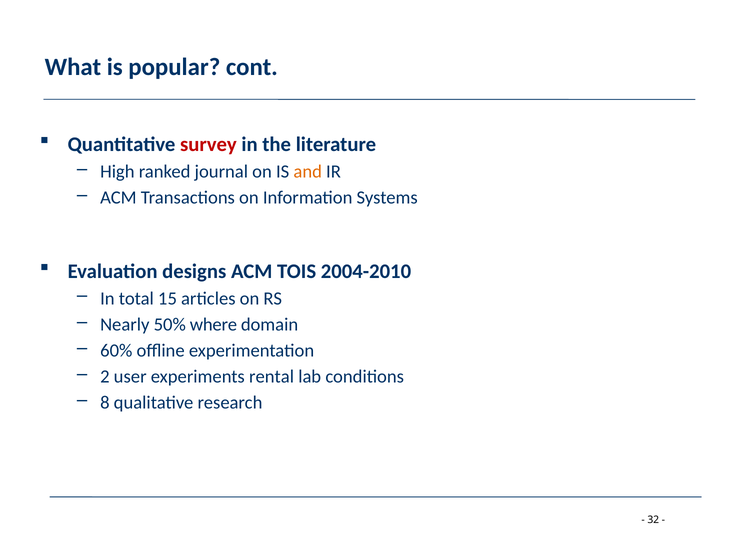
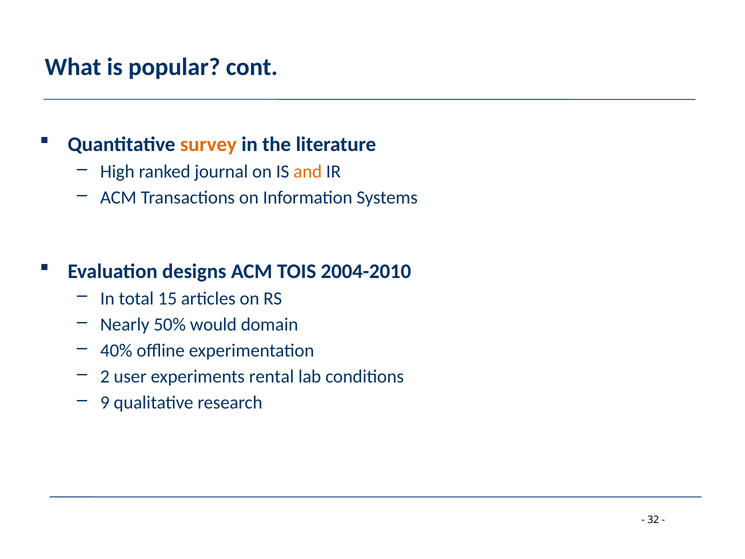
survey colour: red -> orange (208, 144)
where: where -> would (213, 324)
60%: 60% -> 40% (116, 350)
8: 8 -> 9 (105, 403)
